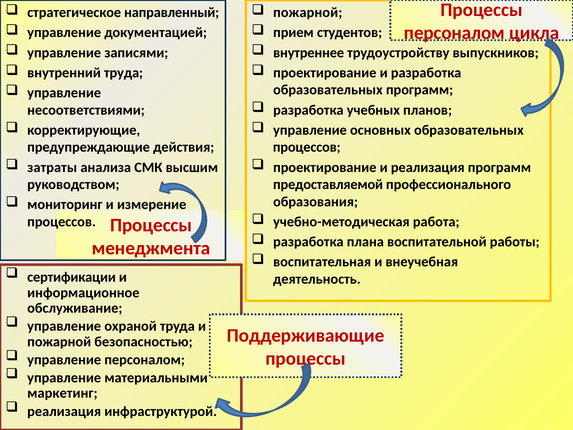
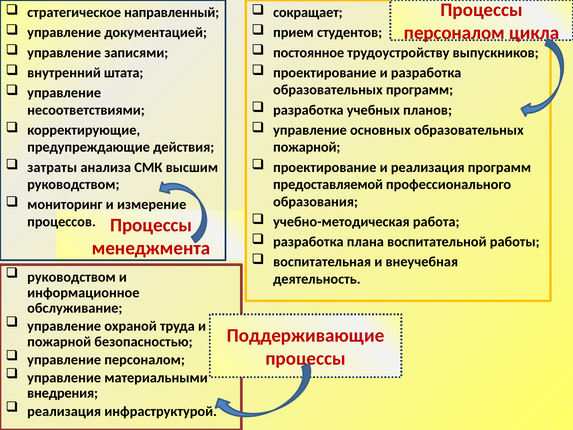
пожарной: пожарной -> сокращает (308, 12)
внутреннее: внутреннее -> постоянное (309, 53)
внутренний труда: труда -> штата (124, 73)
процессов: процессов -> пожарной (307, 147)
сертификации: сертификации -> руководством (71, 277)
маркетинг: маркетинг -> внедрения (63, 393)
